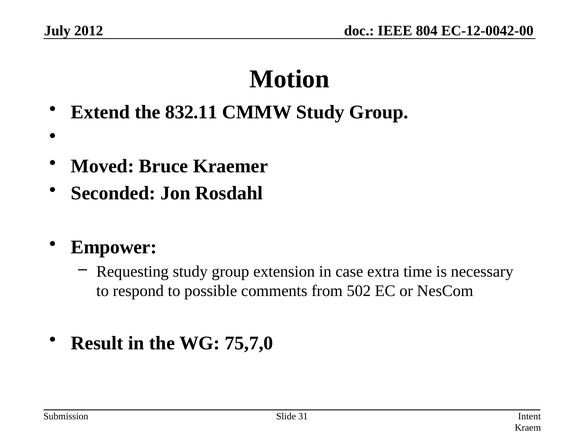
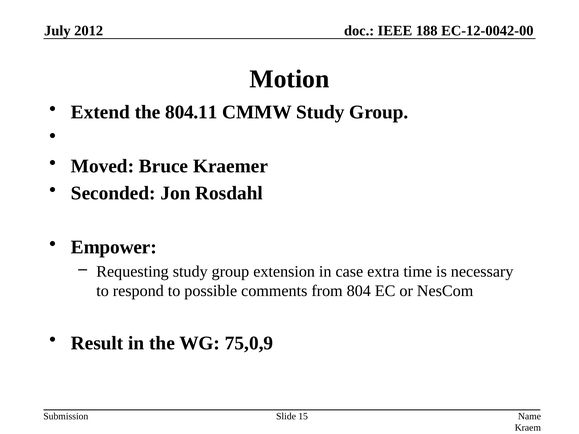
804: 804 -> 188 (427, 31)
832.11: 832.11 -> 804.11 (191, 112)
502: 502 -> 804 (359, 291)
75,7,0: 75,7,0 -> 75,0,9 (249, 343)
31: 31 -> 15 (303, 416)
Intent: Intent -> Name (530, 416)
